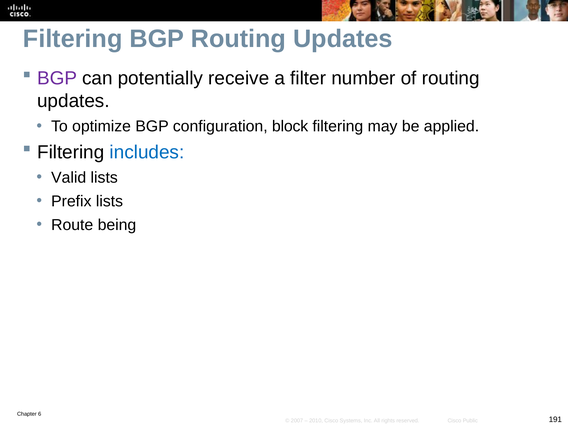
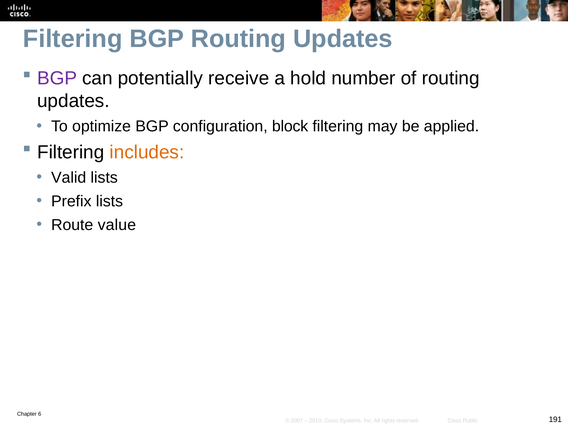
filter: filter -> hold (308, 78)
includes colour: blue -> orange (147, 152)
being: being -> value (117, 225)
